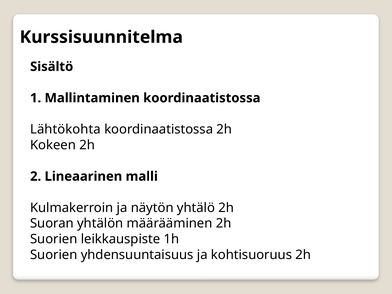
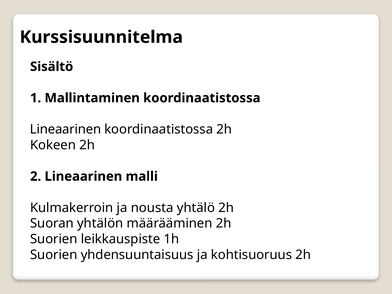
Lähtökohta: Lähtökohta -> Lineaarinen (66, 129)
näytön: näytön -> nousta (152, 208)
